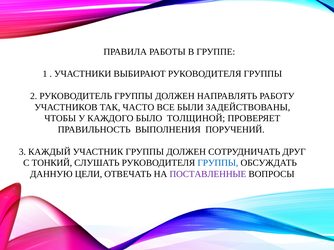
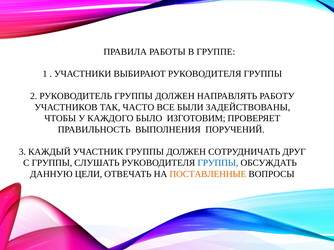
ТОЛЩИНОЙ: ТОЛЩИНОЙ -> ИЗГОТОВИМ (196, 119)
С ТОНКИЙ: ТОНКИЙ -> ГРУППЫ (52, 163)
ПОСТАВЛЕННЫЕ colour: purple -> orange (208, 174)
